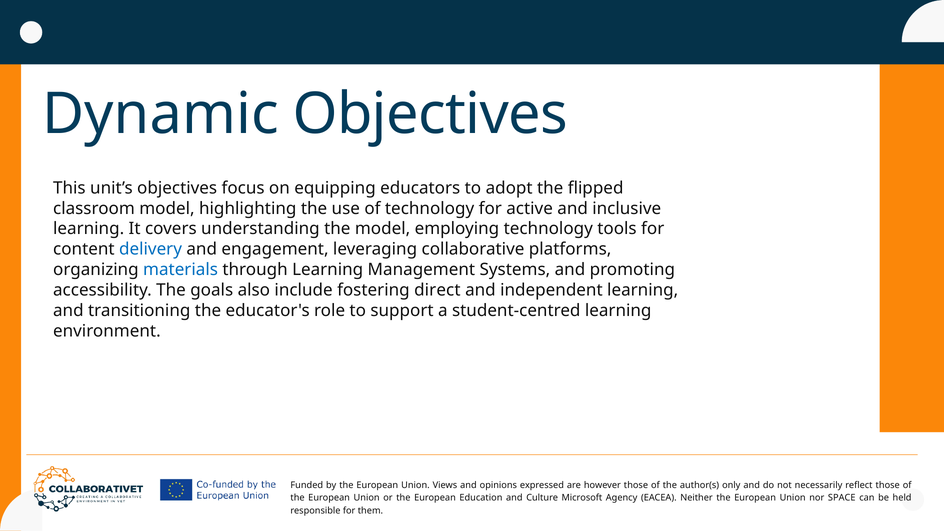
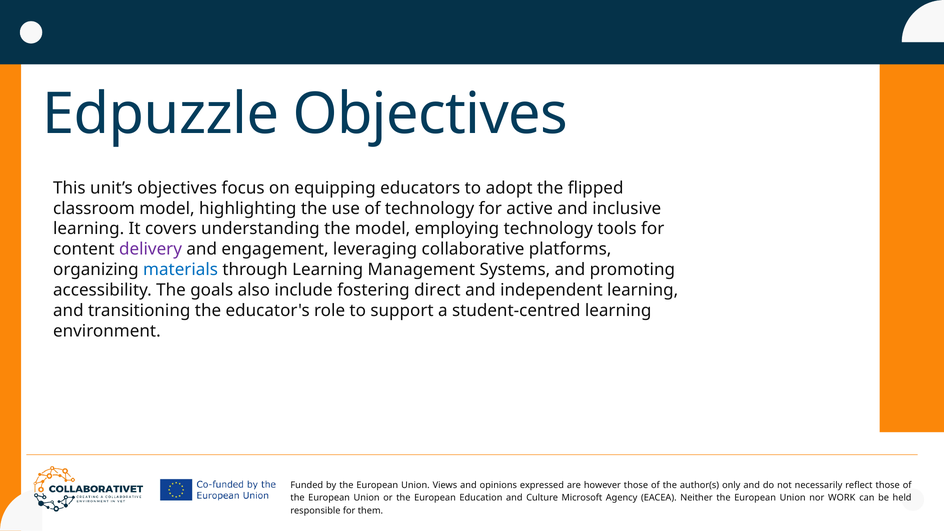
Dynamic: Dynamic -> Edpuzzle (161, 114)
delivery colour: blue -> purple (151, 249)
SPACE: SPACE -> WORK (842, 498)
